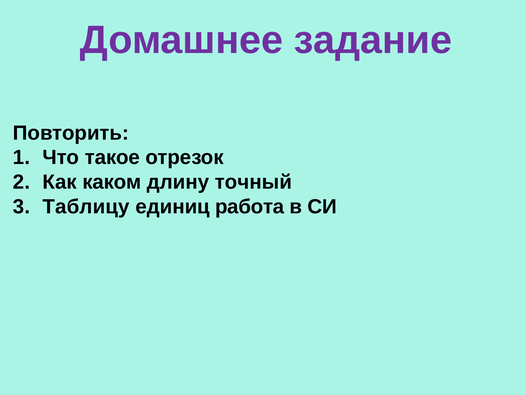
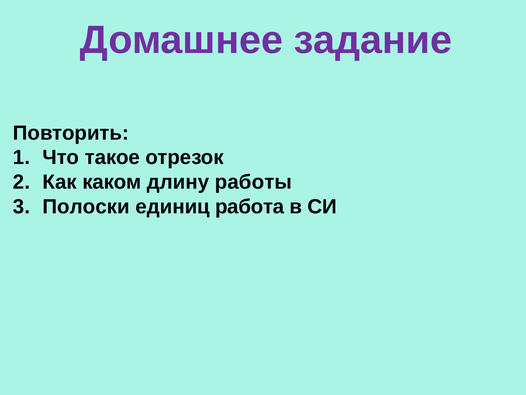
точный: точный -> работы (253, 182)
Таблицу: Таблицу -> Полоски (86, 206)
